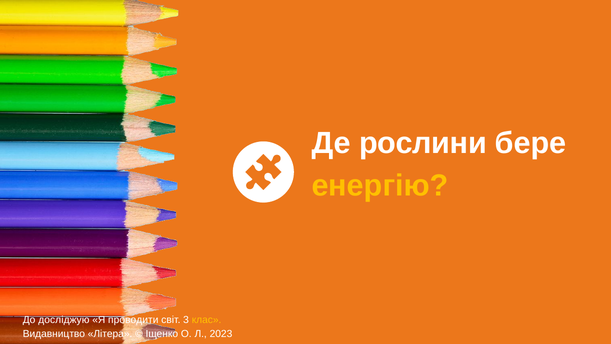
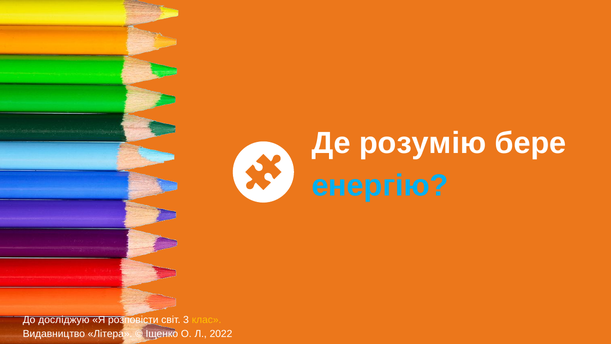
рослини: рослини -> розумію (423, 143)
енергію colour: yellow -> light blue (380, 186)
проводити: проводити -> розповісти (133, 319)
2023: 2023 -> 2022 (221, 334)
